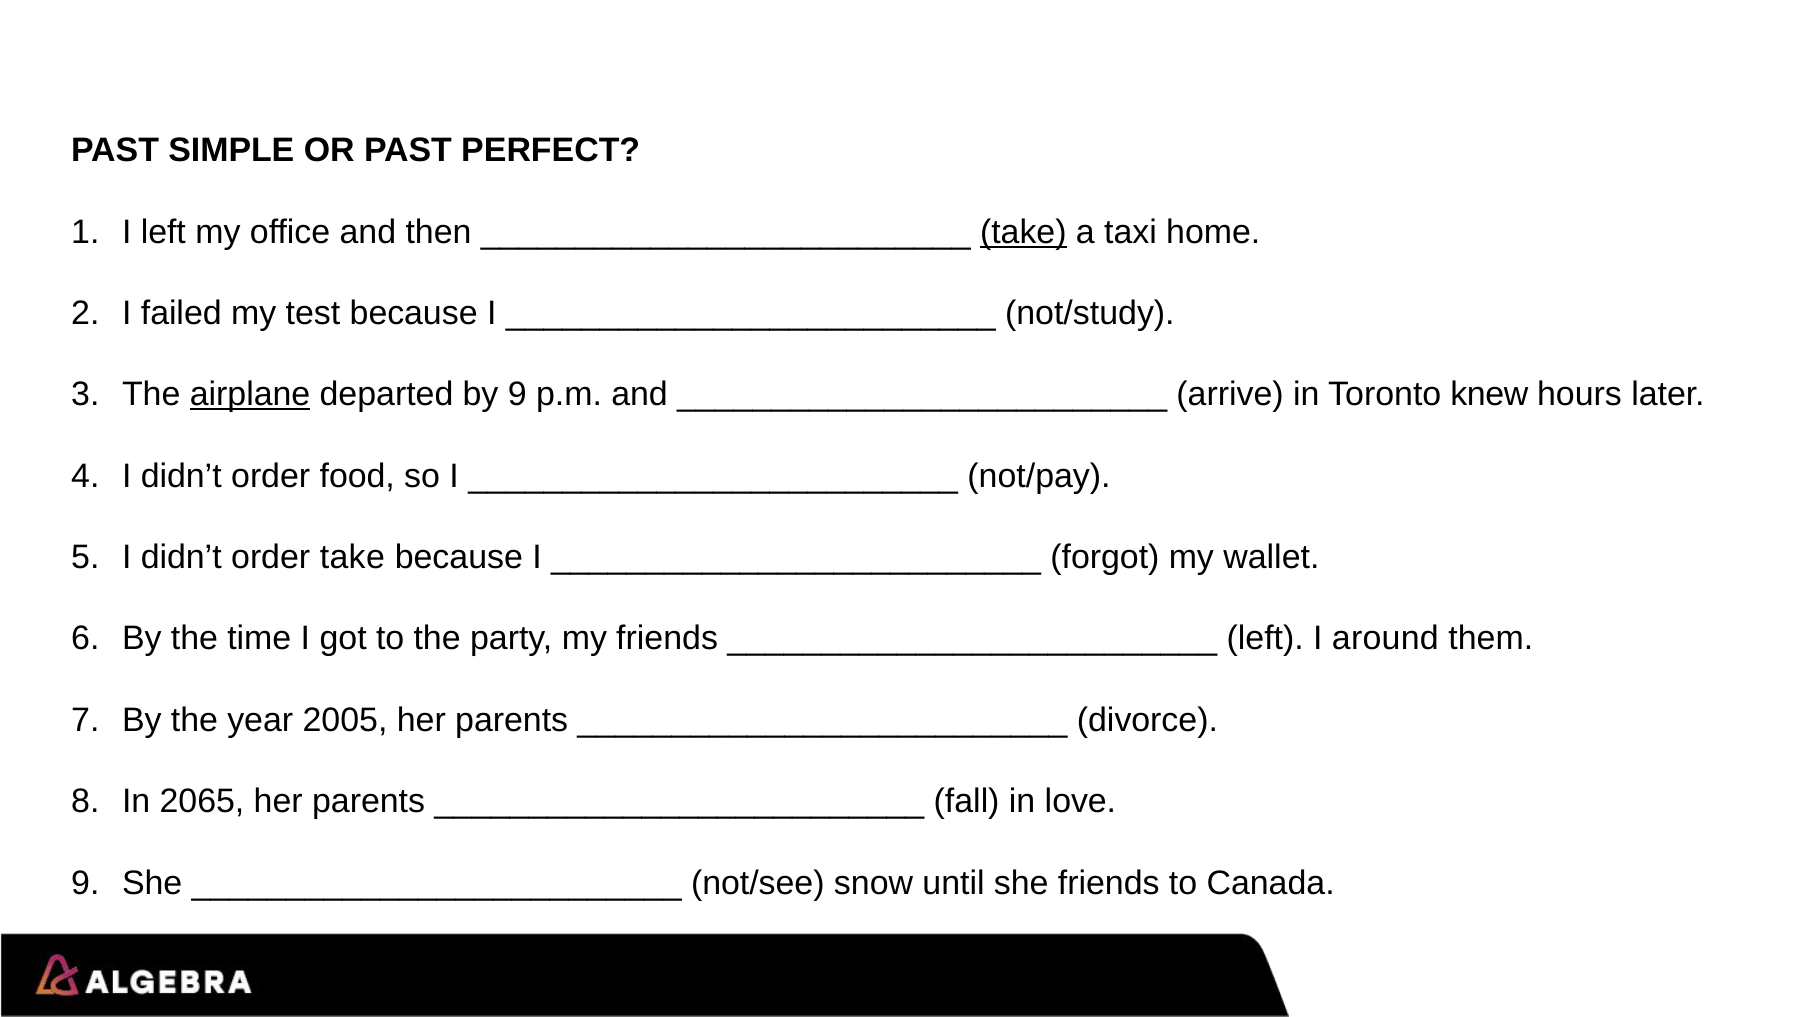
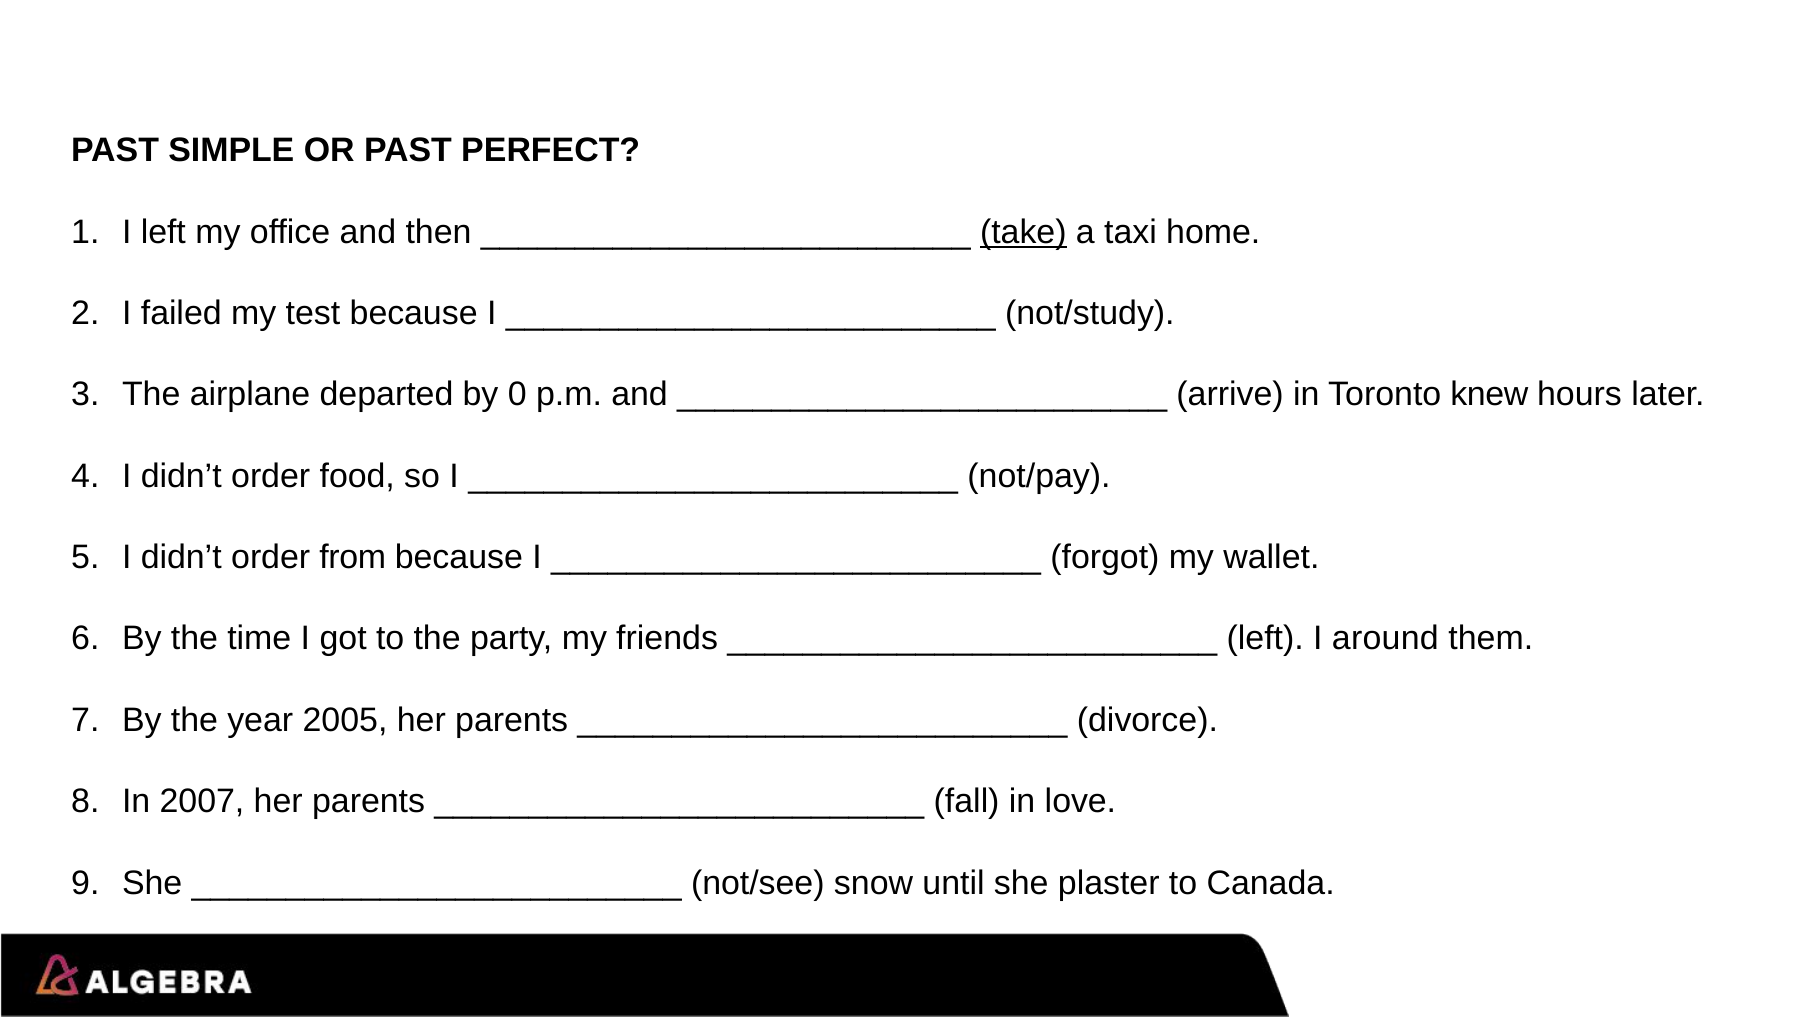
airplane underline: present -> none (250, 395)
by 9: 9 -> 0 (517, 395)
order take: take -> from (353, 557)
2065: 2065 -> 2007 (202, 801)
she friends: friends -> plaster (1109, 883)
